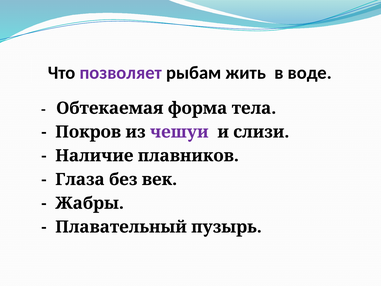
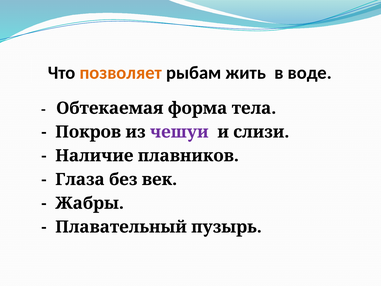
позволяет colour: purple -> orange (121, 73)
